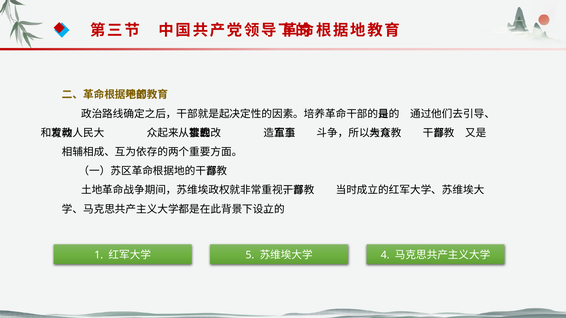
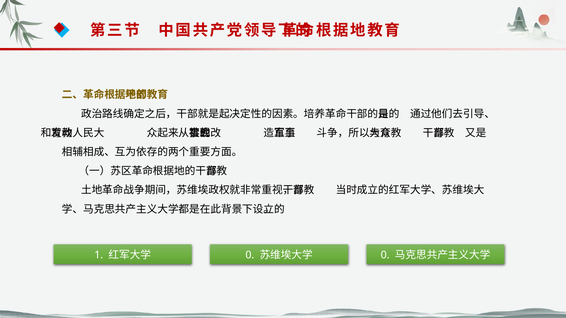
5: 5 -> 0 (250, 255)
4: 4 -> 0 (385, 255)
